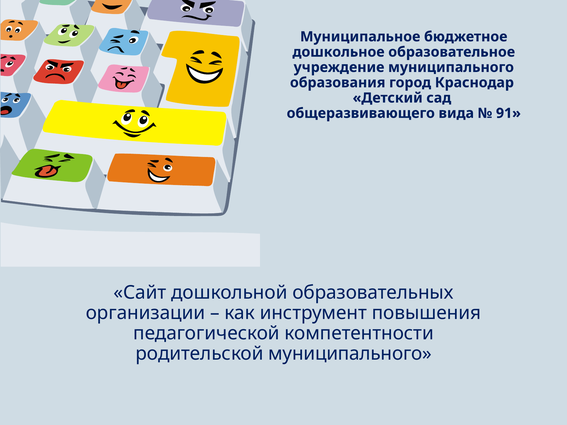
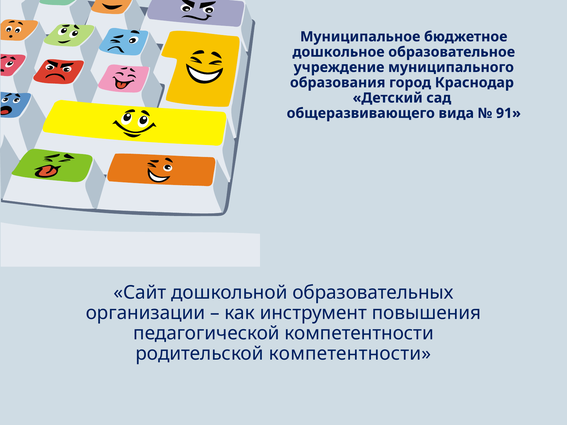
родительской муниципального: муниципального -> компетентности (350, 354)
